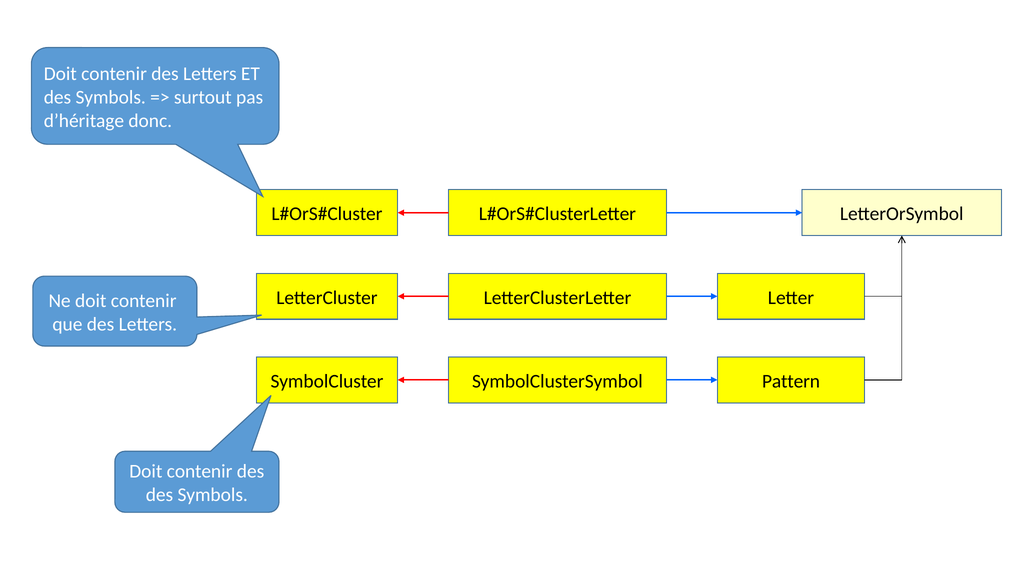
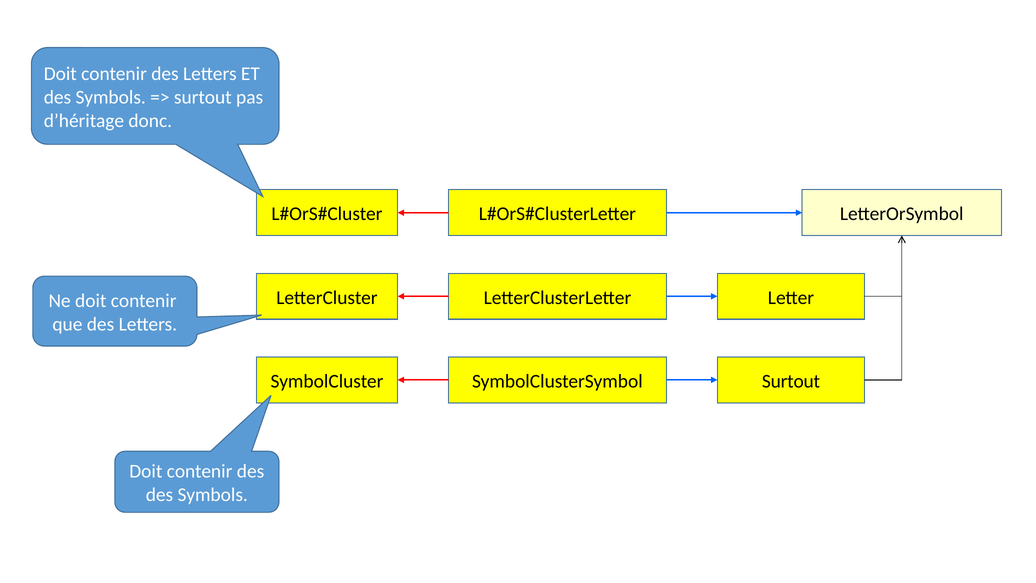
Pattern: Pattern -> Surtout (791, 381)
